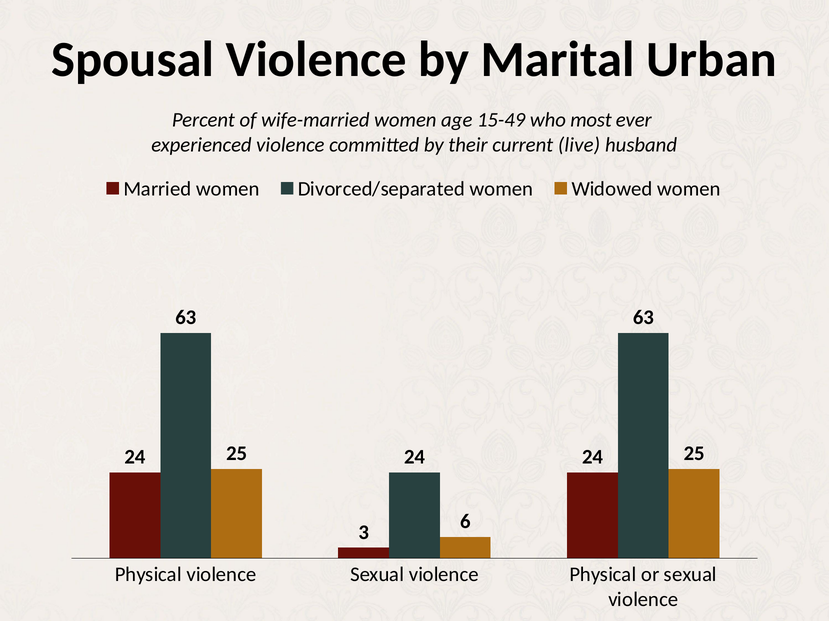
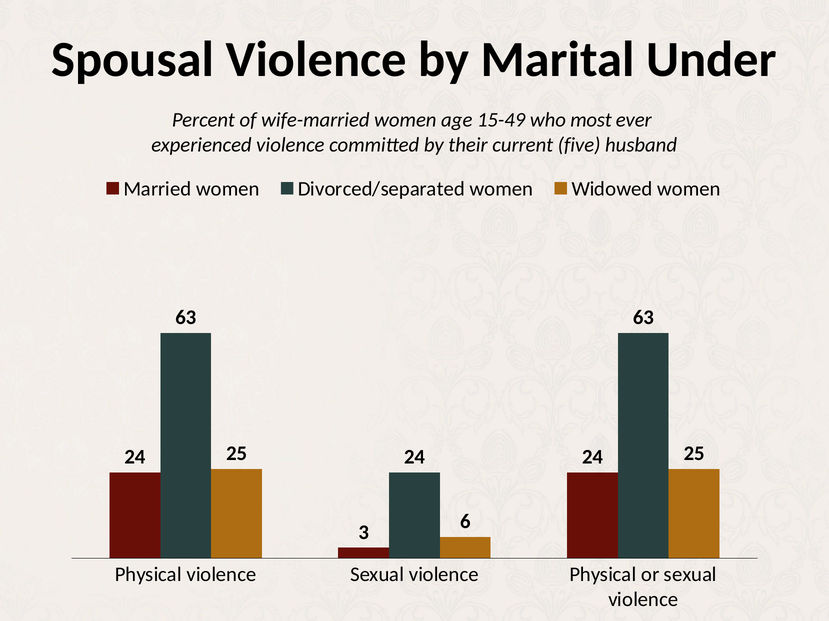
Urban: Urban -> Under (712, 60)
live: live -> five (579, 145)
